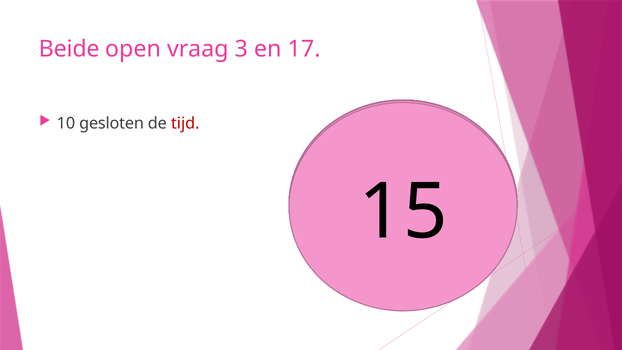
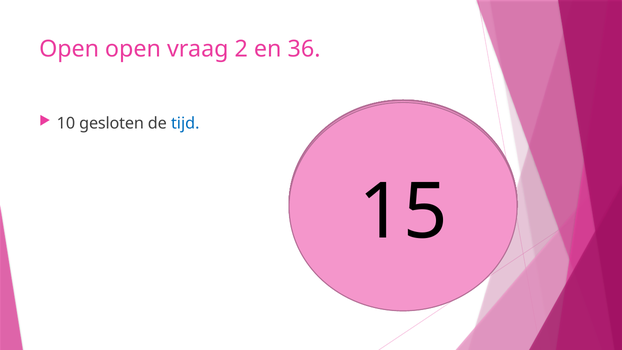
Beide: Beide -> Open (69, 49)
3: 3 -> 2 (241, 49)
17: 17 -> 36 (304, 49)
tijd colour: red -> blue (185, 123)
